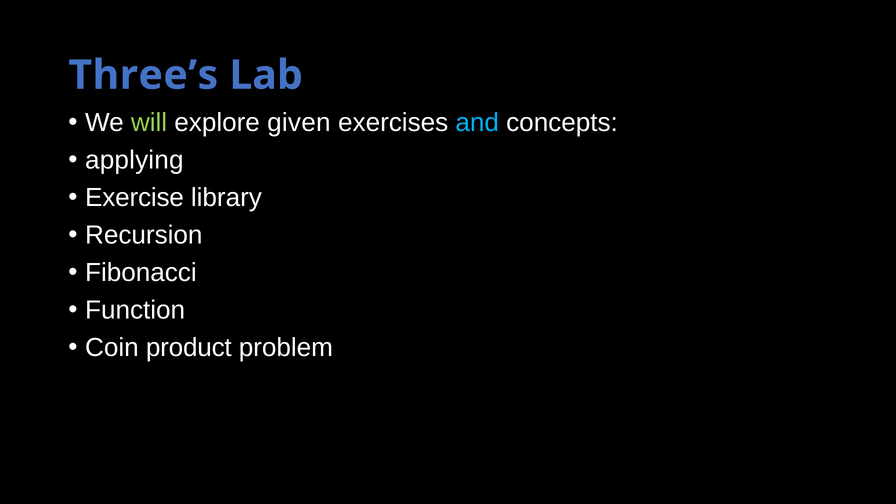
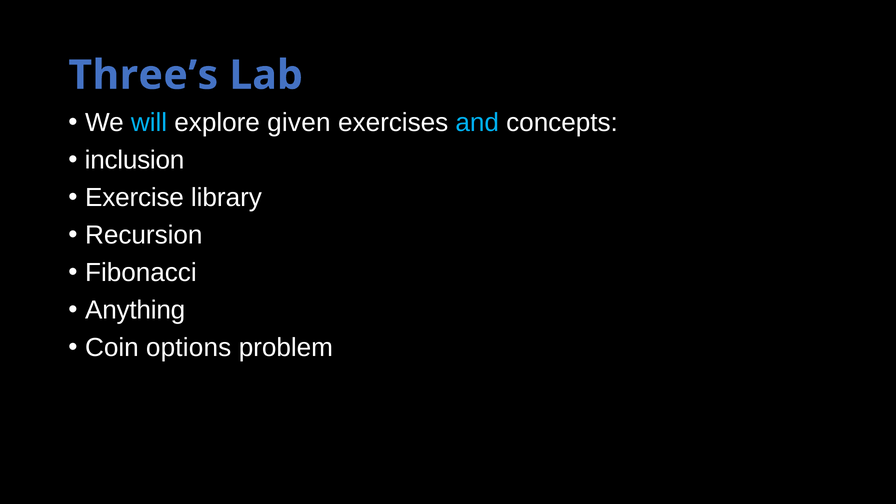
will colour: light green -> light blue (149, 122)
applying: applying -> inclusion (135, 160)
Function: Function -> Anything (135, 310)
product: product -> options (189, 348)
